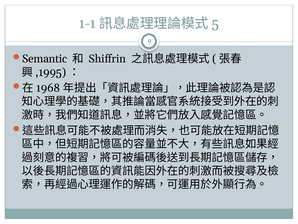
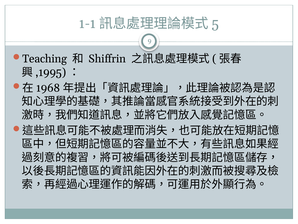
Semantic: Semantic -> Teaching (45, 59)
